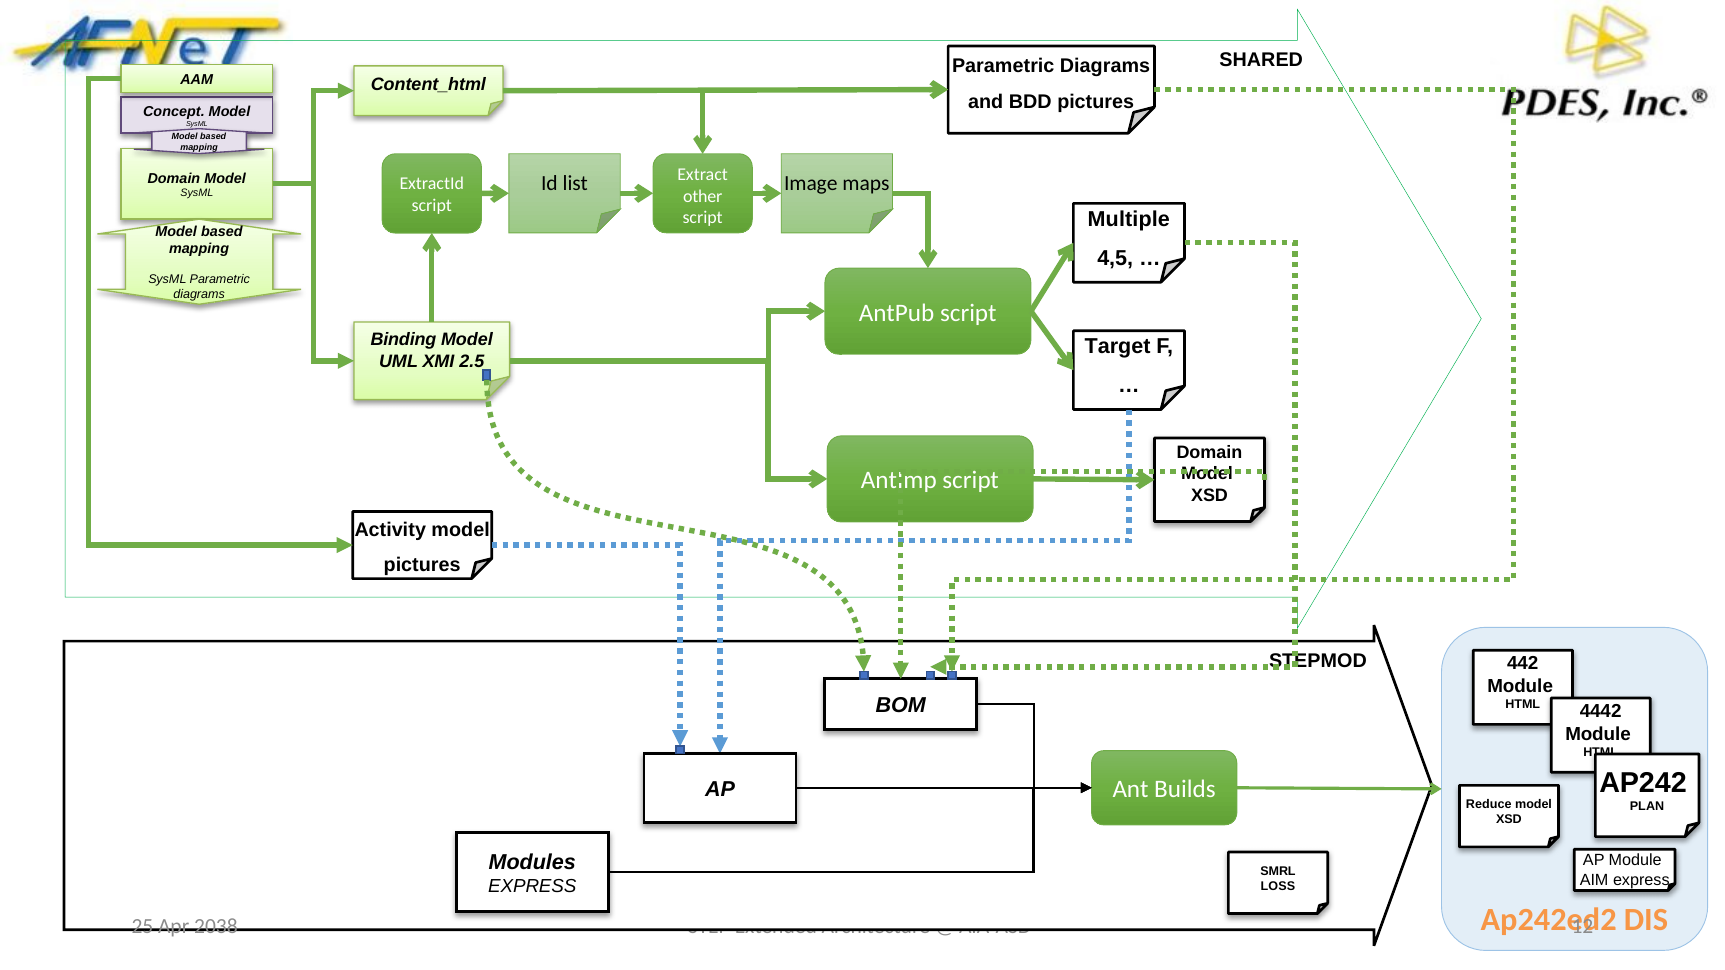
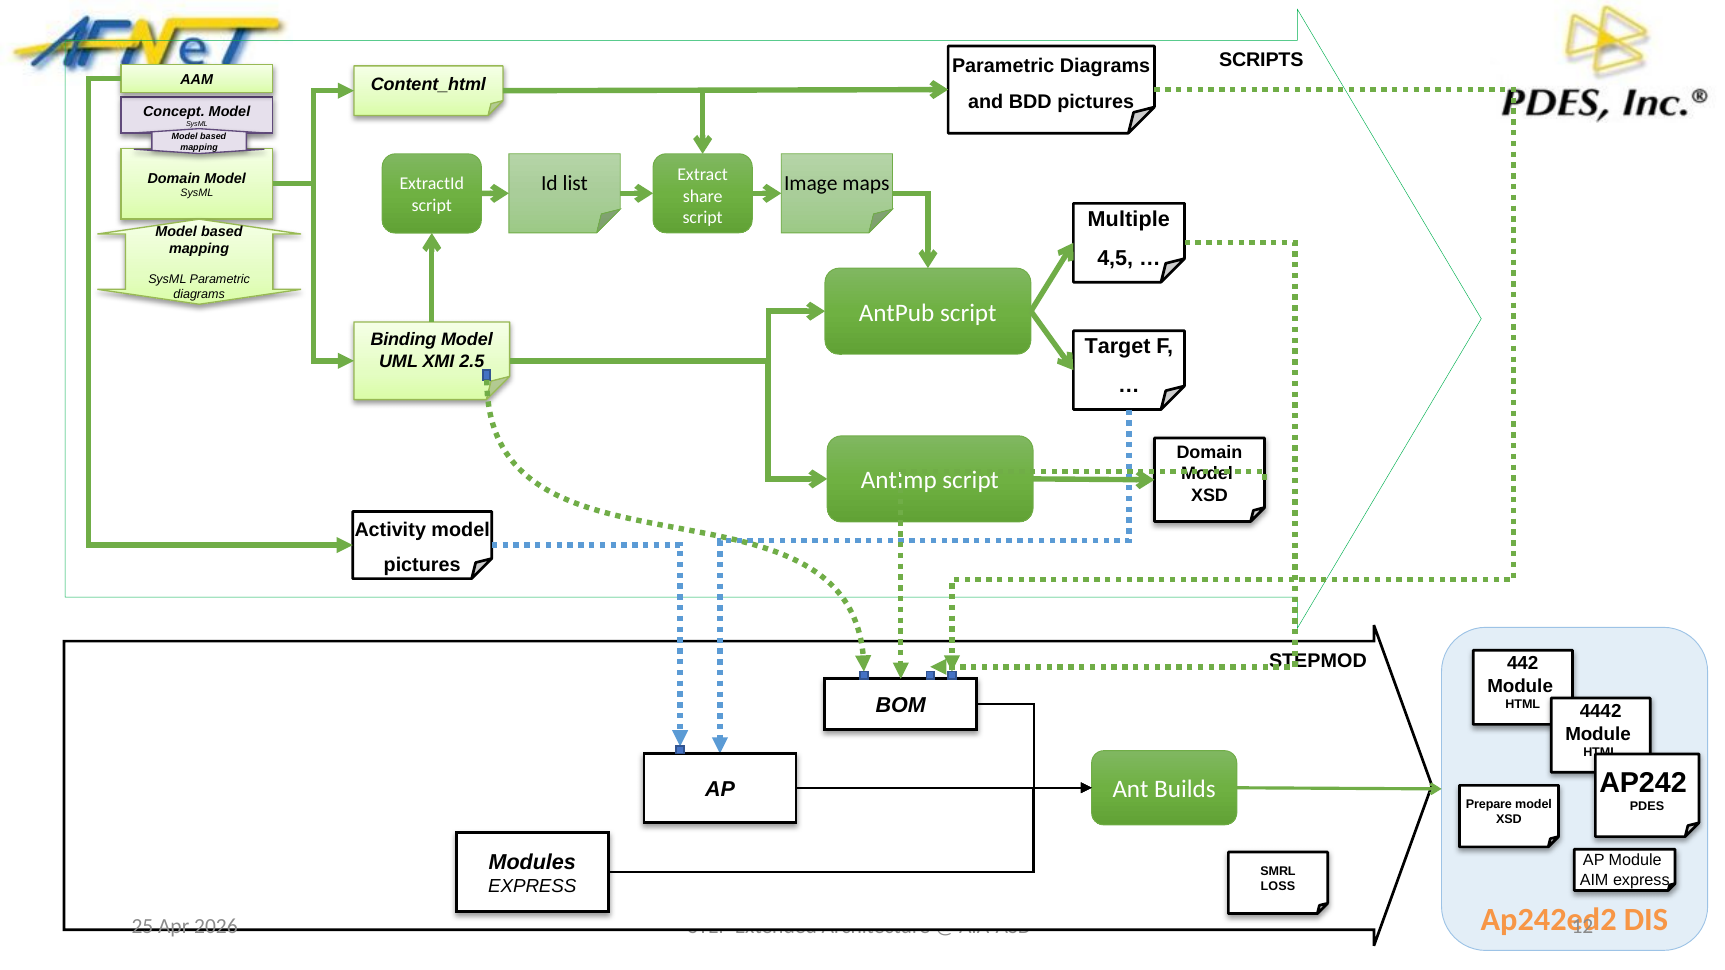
SHARED: SHARED -> SCRIPTS (1261, 60)
other: other -> share (703, 196)
Reduce: Reduce -> Prepare (1489, 805)
PLAN: PLAN -> PDES (1647, 807)
2038: 2038 -> 2026 (216, 927)
